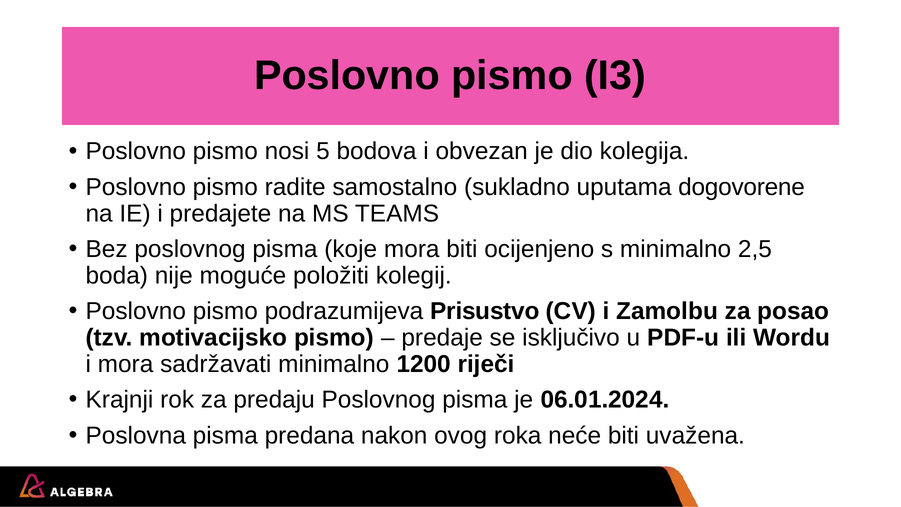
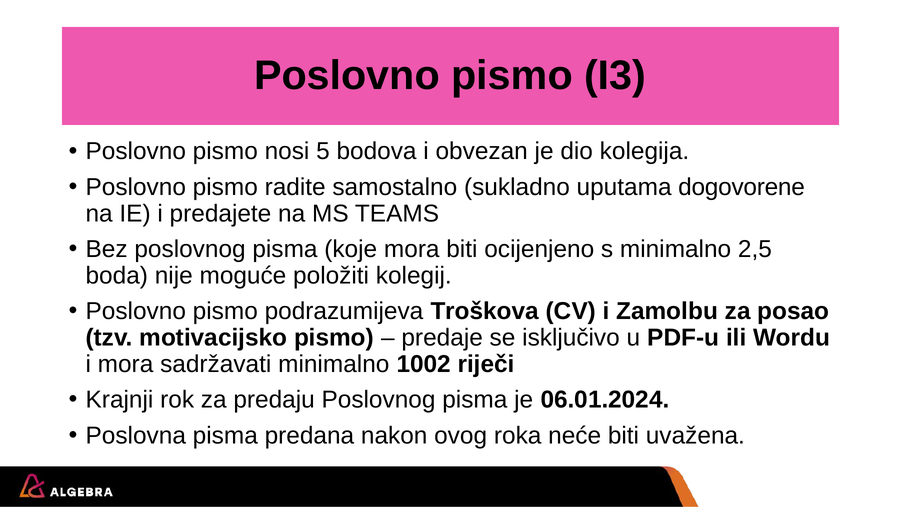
Prisustvo: Prisustvo -> Troškova (485, 311)
1200: 1200 -> 1002 (424, 364)
